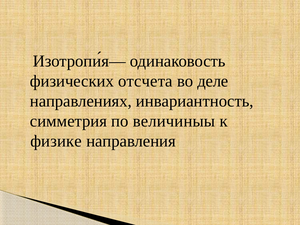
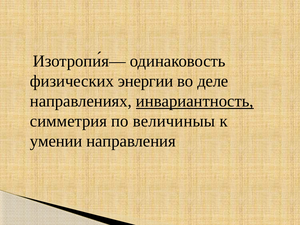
отсчета: отсчета -> энергии (146, 81)
инвариантность underline: none -> present (195, 101)
физике: физике -> умении (56, 141)
